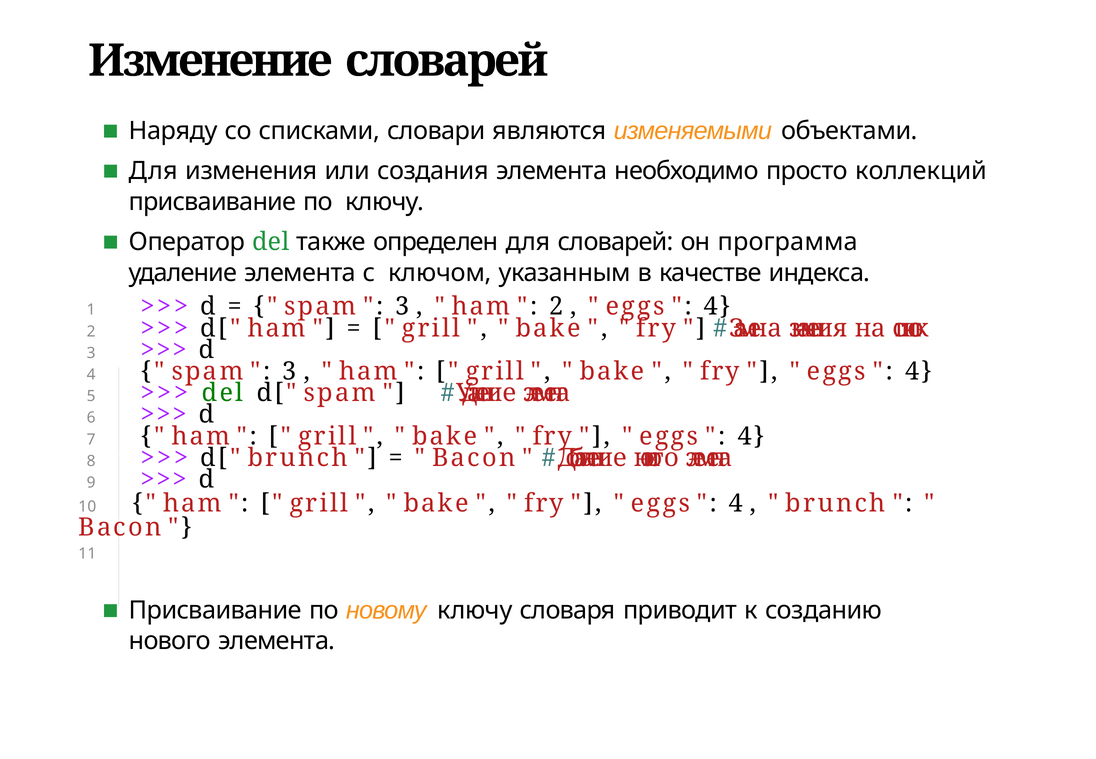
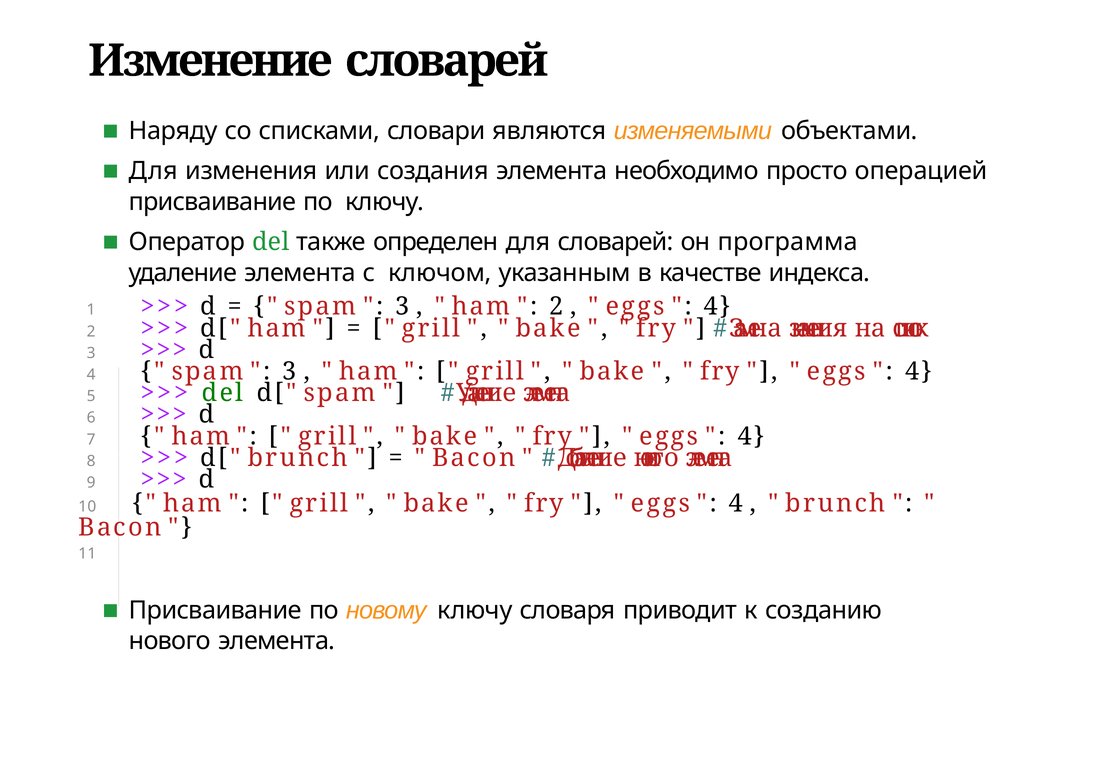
коллекций: коллекций -> операцией (921, 171)
